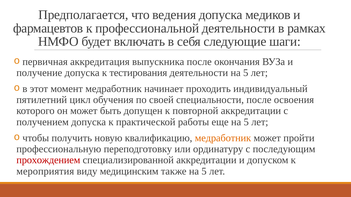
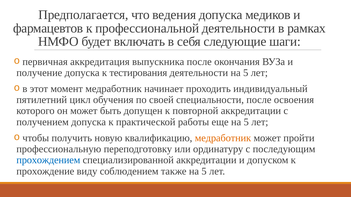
прохождением colour: red -> blue (48, 160)
мероприятия: мероприятия -> прохождение (45, 172)
медицинским: медицинским -> соблюдением (129, 172)
